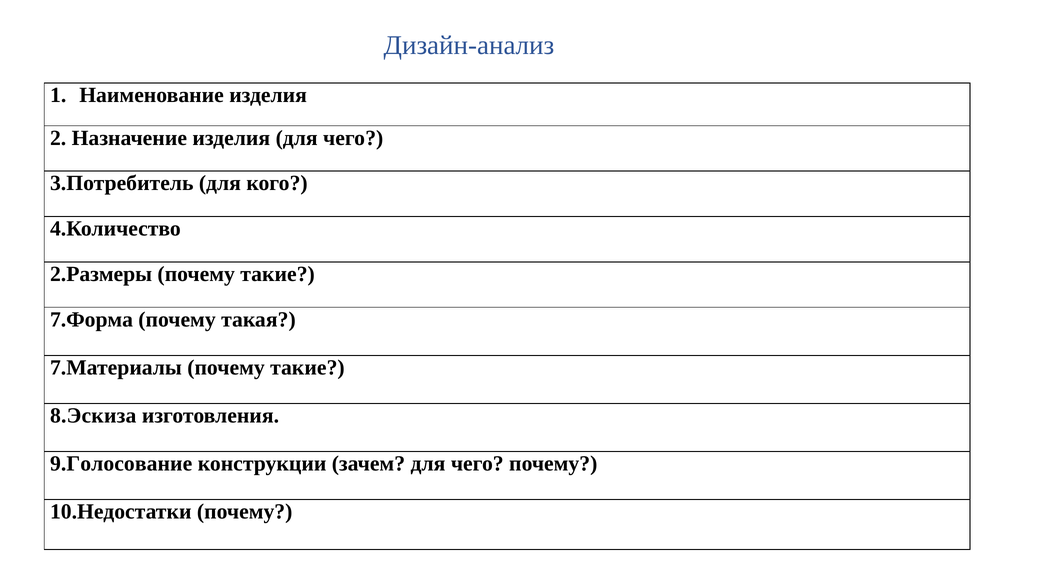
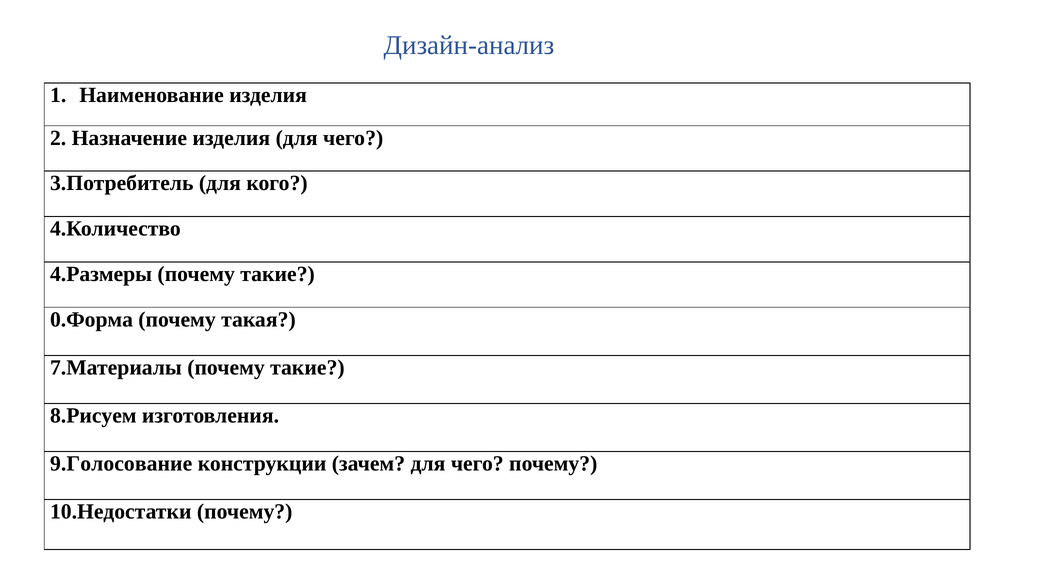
2.Размеры: 2.Размеры -> 4.Размеры (101, 274)
7.Форма: 7.Форма -> 0.Форма (92, 320)
8.Эскиза: 8.Эскиза -> 8.Рисуем (93, 416)
